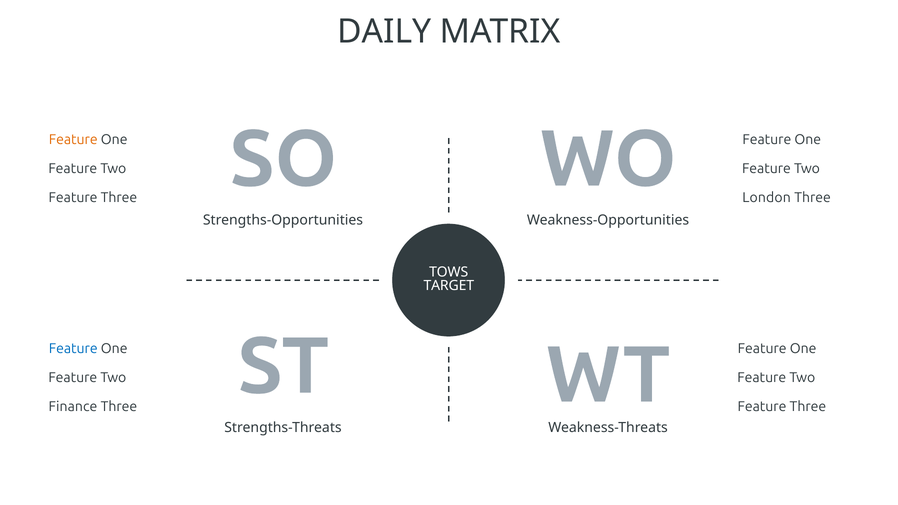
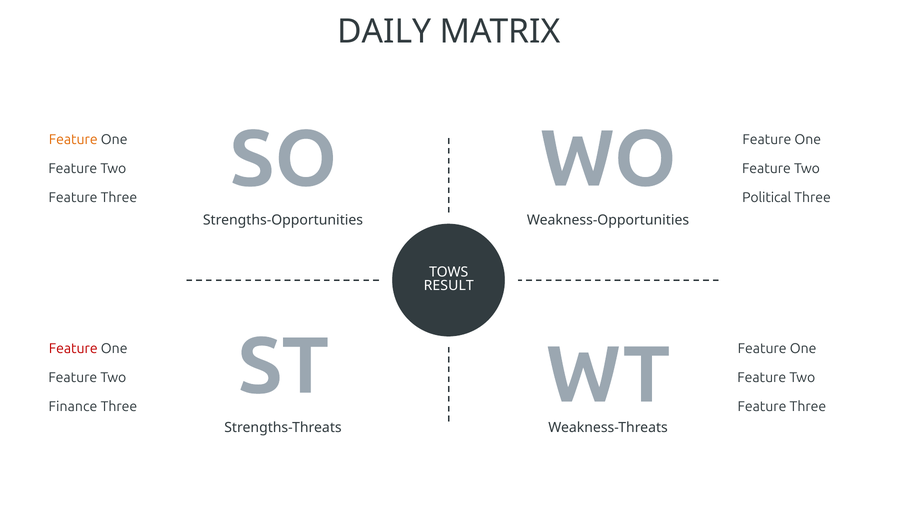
London: London -> Political (767, 198)
TARGET: TARGET -> RESULT (449, 286)
Feature colour: blue -> red (73, 349)
